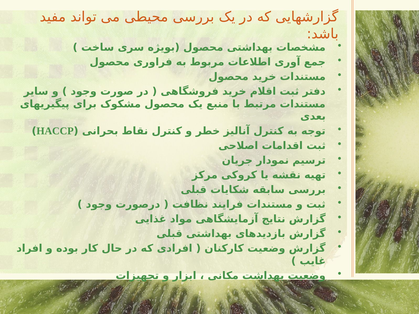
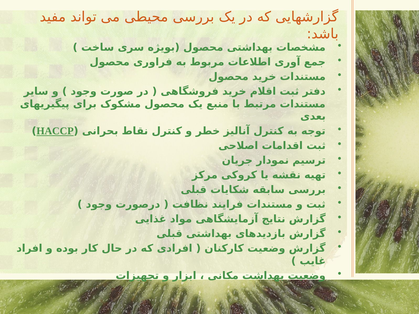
HACCP underline: none -> present (55, 131)
